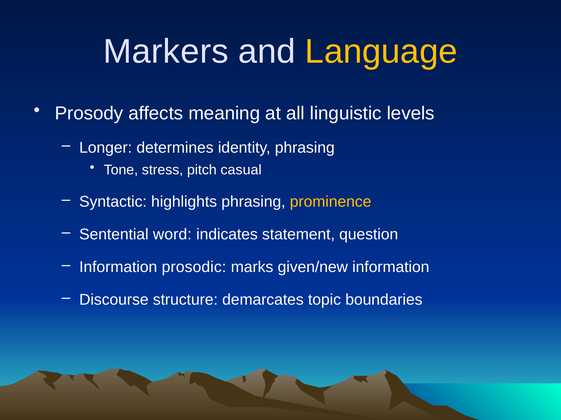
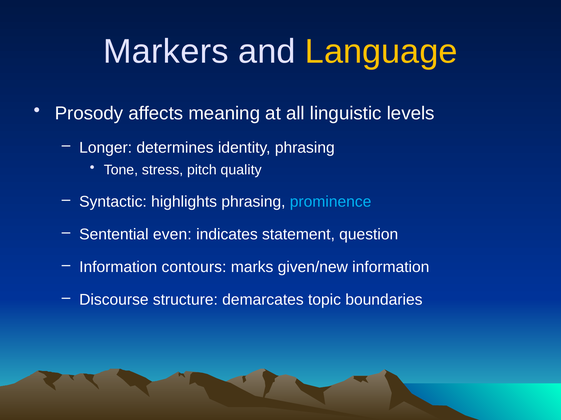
casual: casual -> quality (241, 170)
prominence colour: yellow -> light blue (331, 202)
word: word -> even (172, 235)
prosodic: prosodic -> contours (194, 268)
